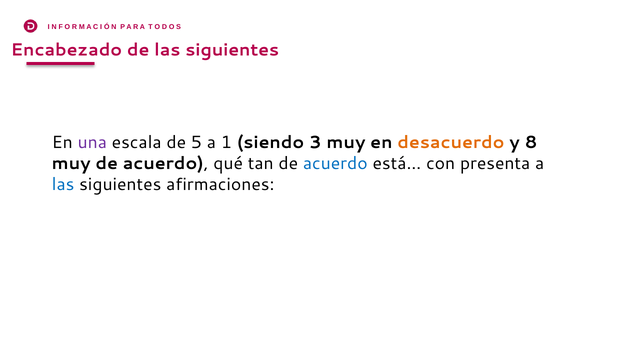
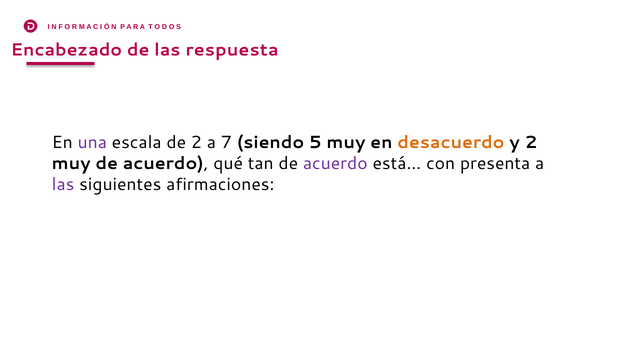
de las siguientes: siguientes -> respuesta (232, 50)
de 5: 5 -> 2 (196, 142)
1: 1 -> 7 (226, 142)
3: 3 -> 5 (315, 142)
y 8: 8 -> 2 (531, 142)
acuerdo colour: blue -> purple (335, 163)
las colour: blue -> purple (63, 184)
